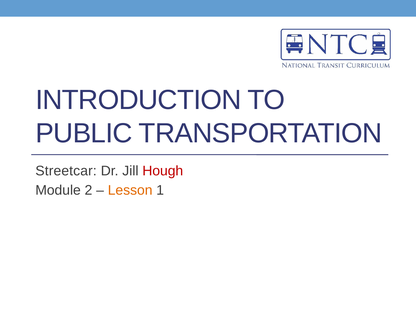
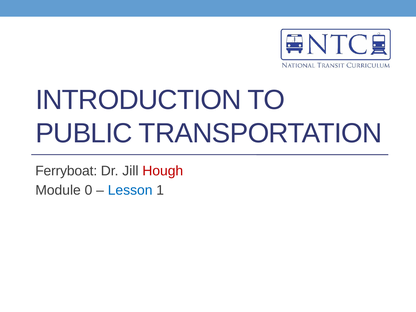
Streetcar: Streetcar -> Ferryboat (66, 171)
2: 2 -> 0 (89, 190)
Lesson colour: orange -> blue (130, 190)
